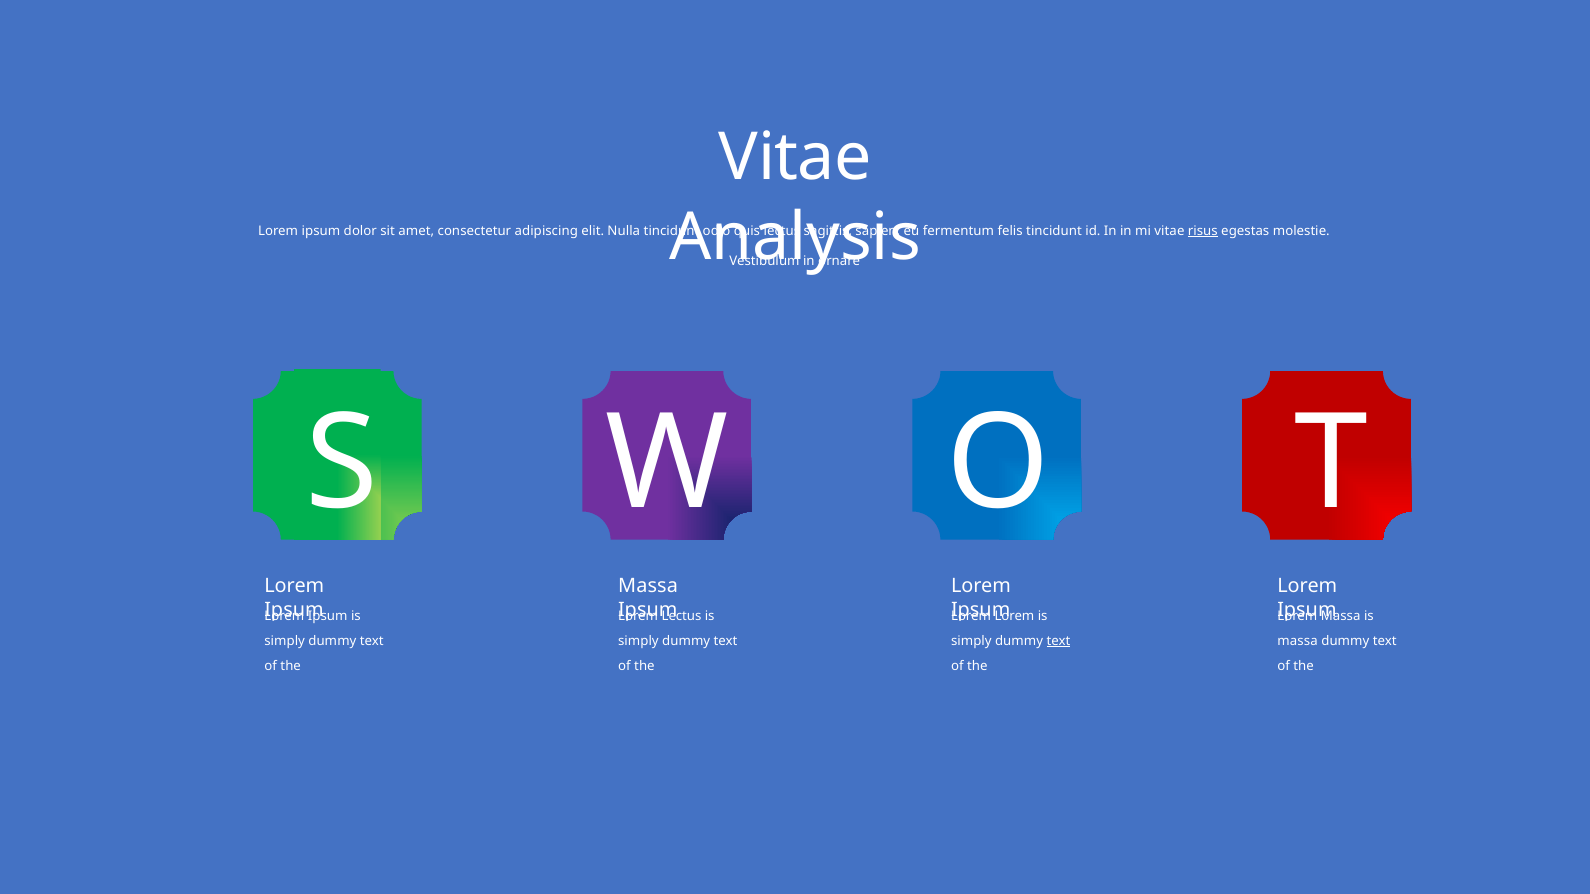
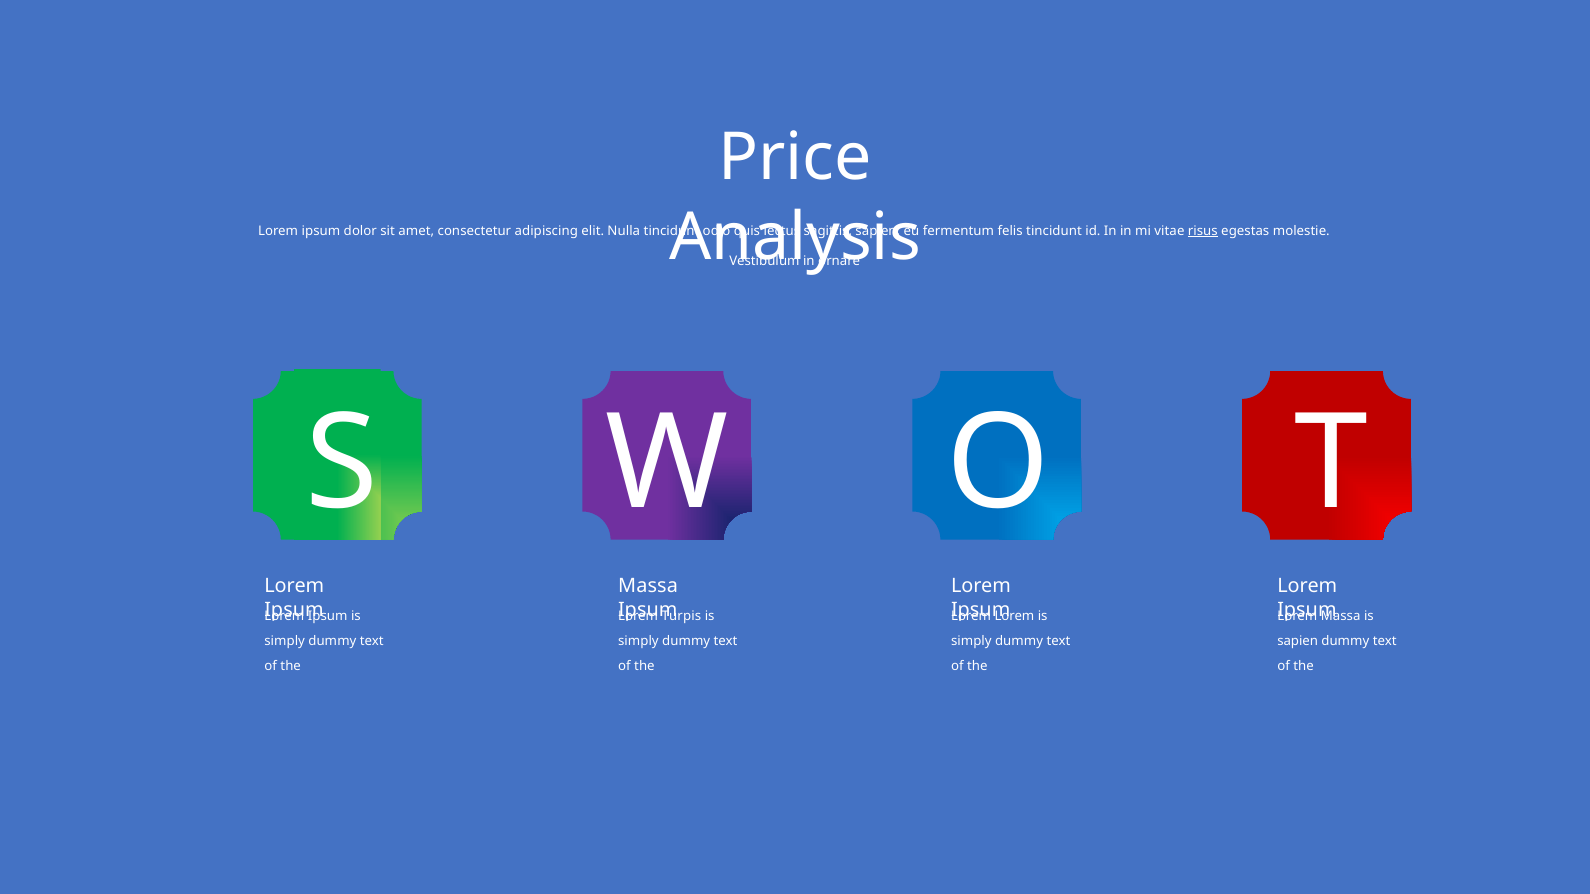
Vitae: Vitae -> Price (795, 158)
Lectus: Lectus -> Turpis (681, 617)
text underline: present -> none (1058, 641)
massa: massa -> sapien (1298, 641)
